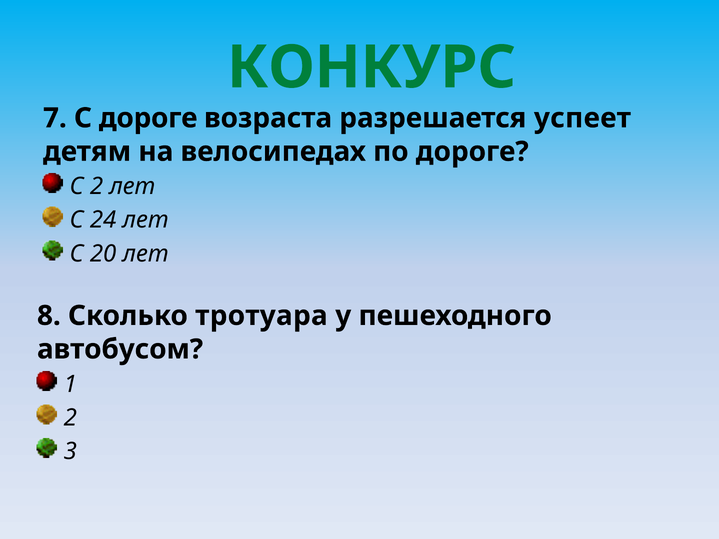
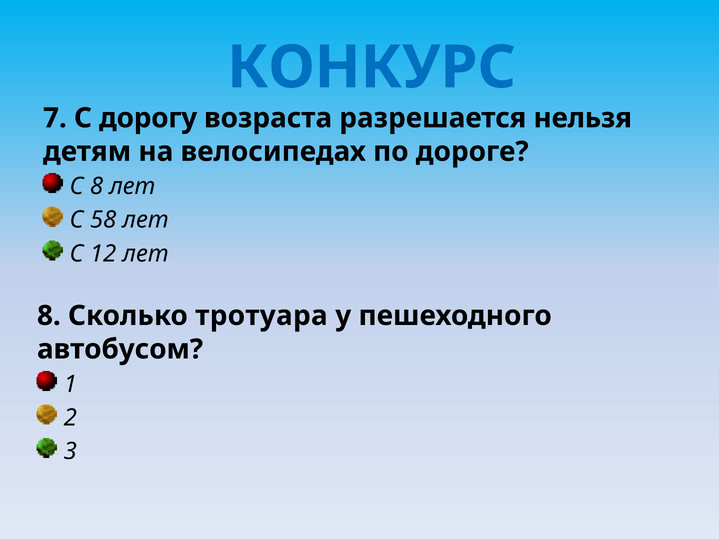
КОНКУРС colour: green -> blue (372, 68)
С дороге: дороге -> дорогу (148, 118)
успеет: успеет -> нельзя (583, 118)
С 2: 2 -> 8 (96, 187)
24: 24 -> 58 (103, 220)
20: 20 -> 12 (103, 254)
